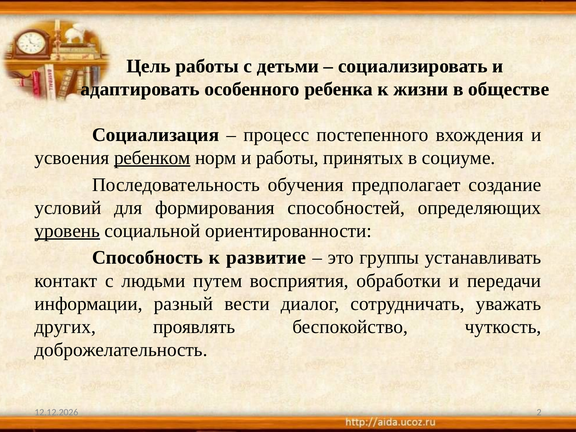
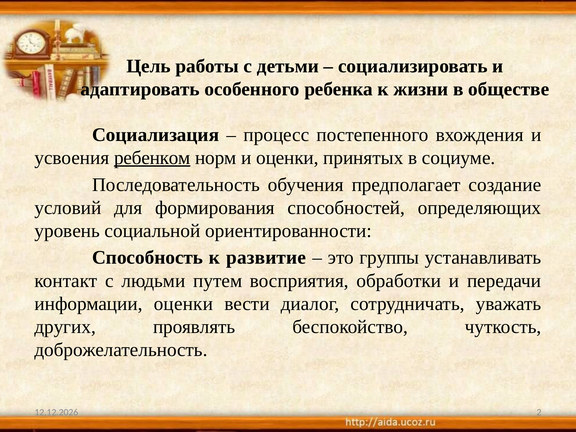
и работы: работы -> оценки (287, 158)
уровень underline: present -> none (67, 231)
информации разный: разный -> оценки (183, 304)
